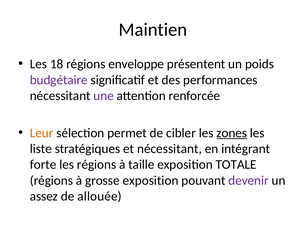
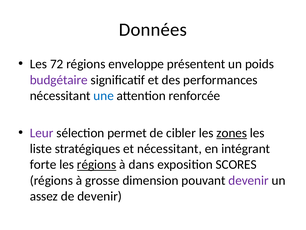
Maintien: Maintien -> Données (153, 30)
18: 18 -> 72 (57, 64)
une colour: purple -> blue (104, 96)
Leur colour: orange -> purple (42, 133)
régions underline: none -> present (97, 164)
taille: taille -> dans (141, 164)
TOTALE: TOTALE -> SCORES (236, 164)
grosse exposition: exposition -> dimension (150, 180)
de allouée: allouée -> devenir (100, 196)
